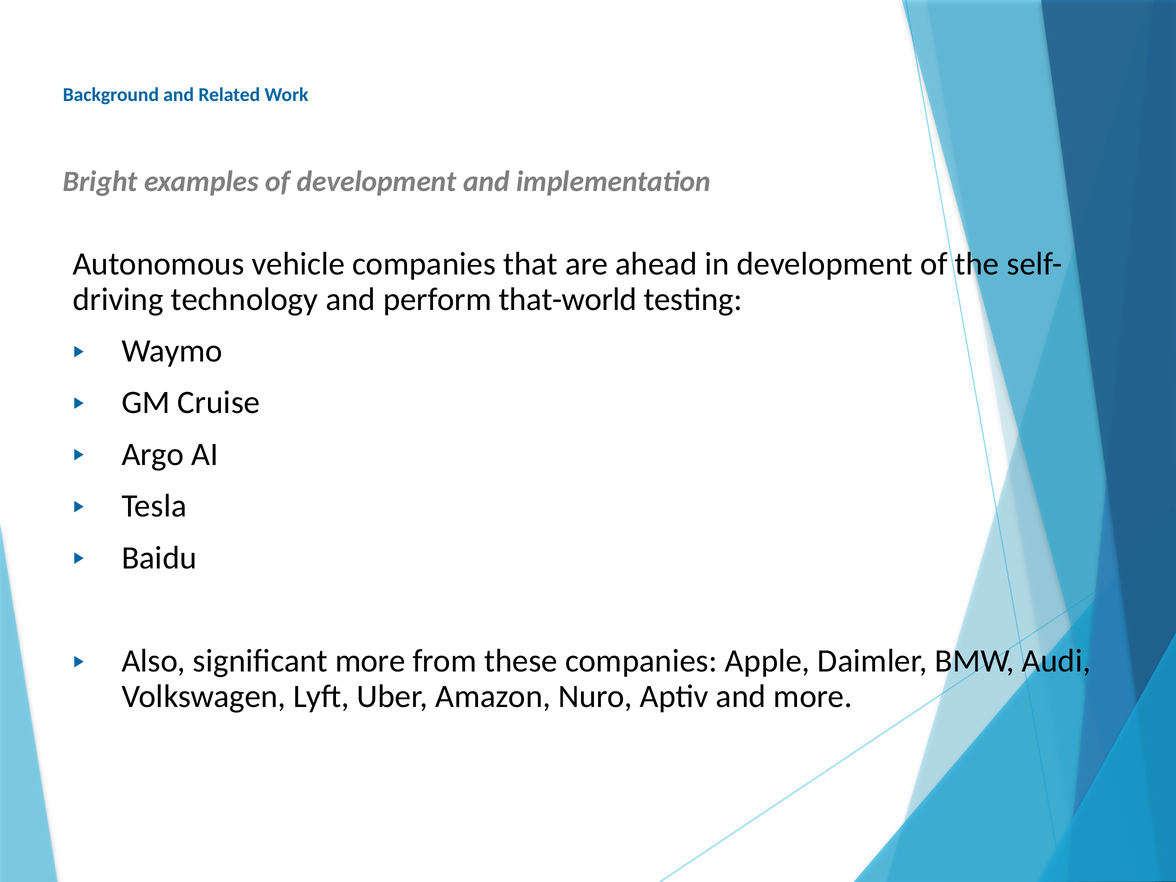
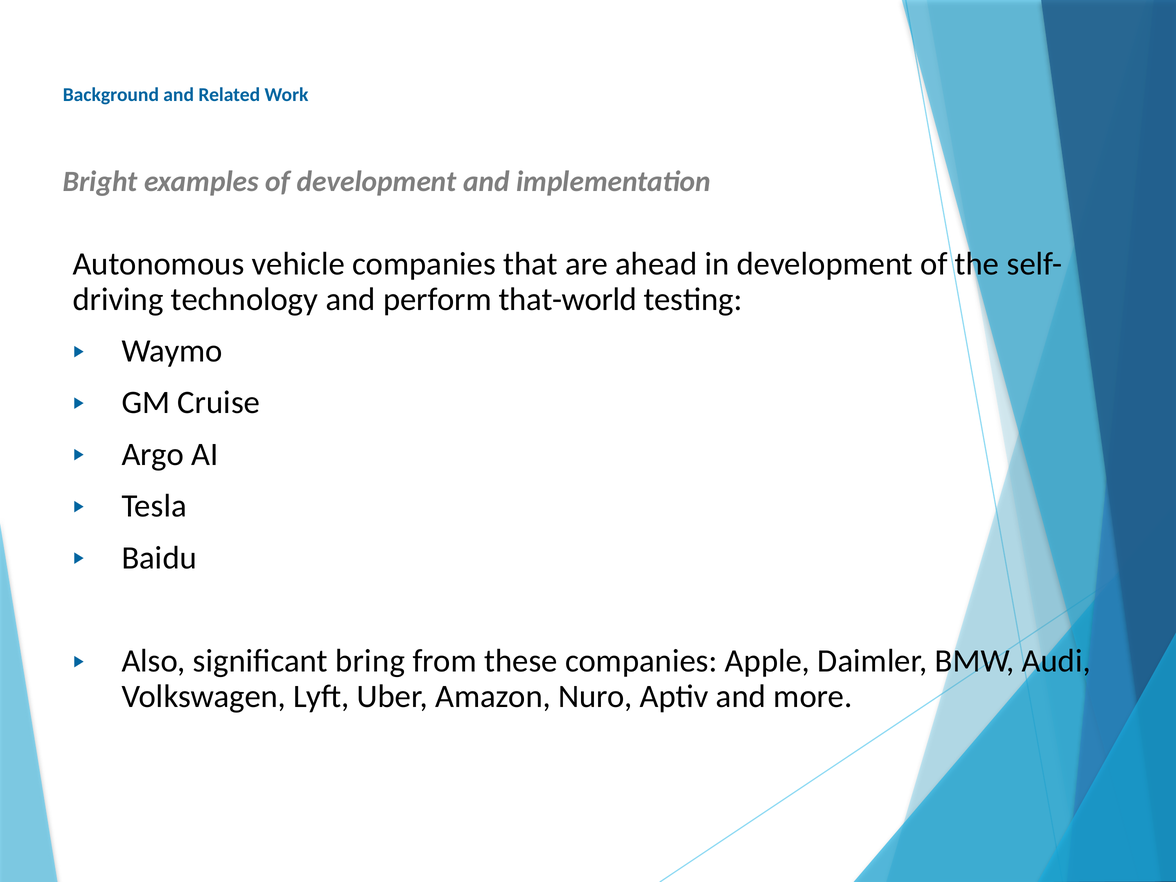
significant more: more -> bring (370, 661)
